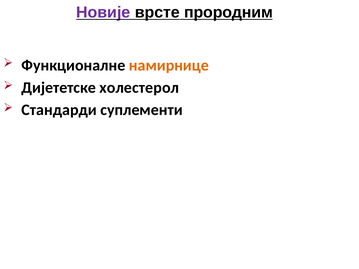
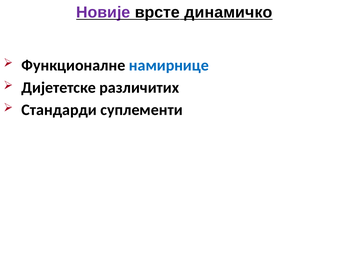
прородним: прородним -> динамичко (228, 12)
намирнице colour: orange -> blue (169, 65)
холестерол: холестерол -> различитих (139, 88)
